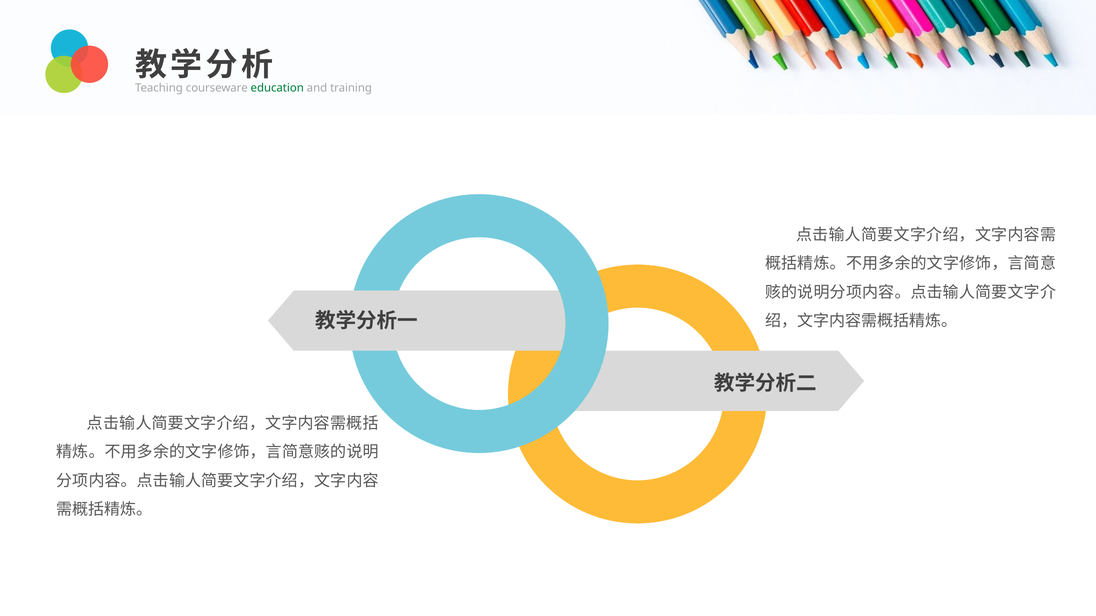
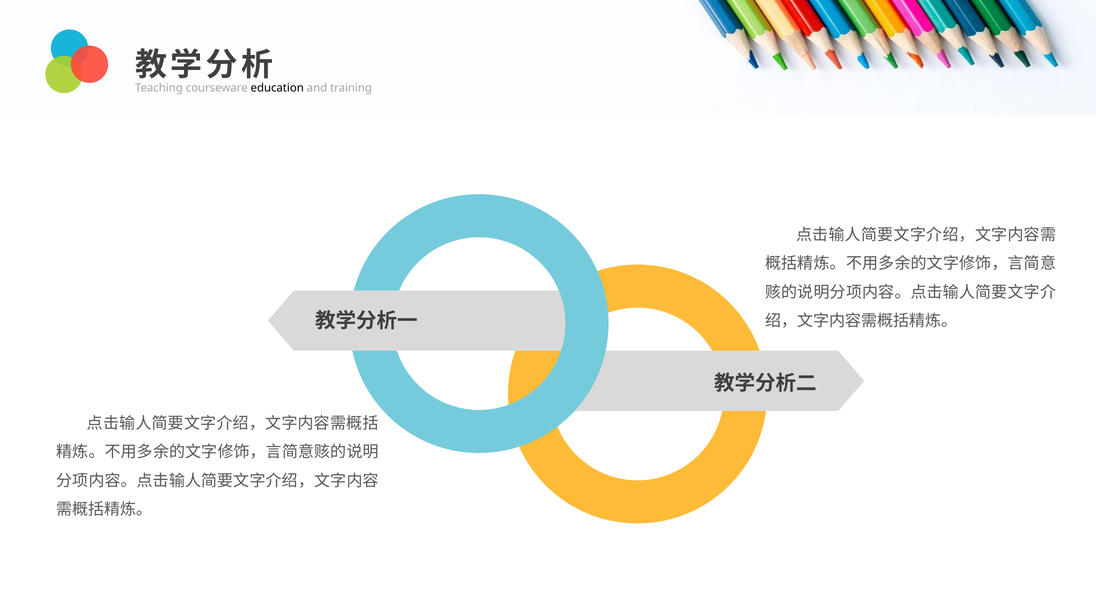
education colour: green -> black (277, 88)
